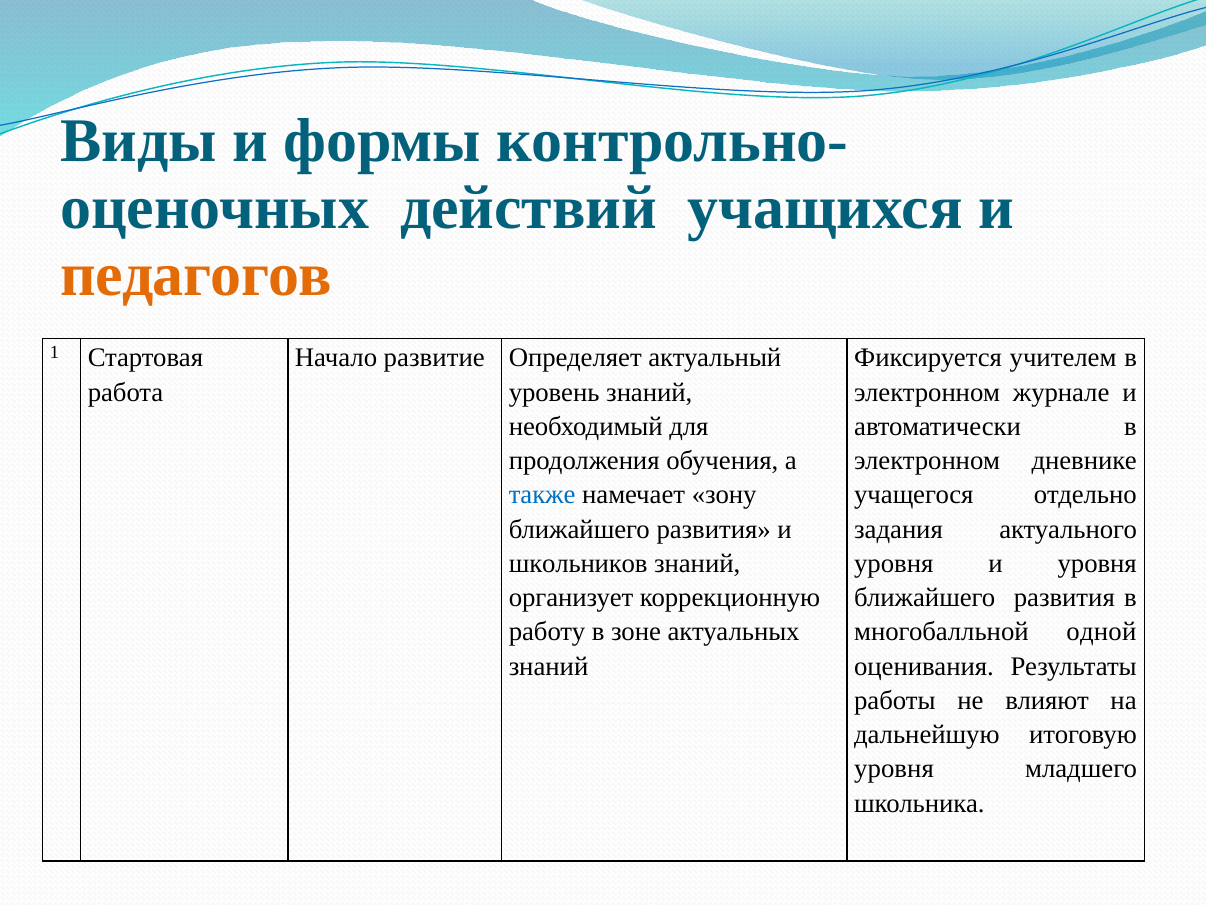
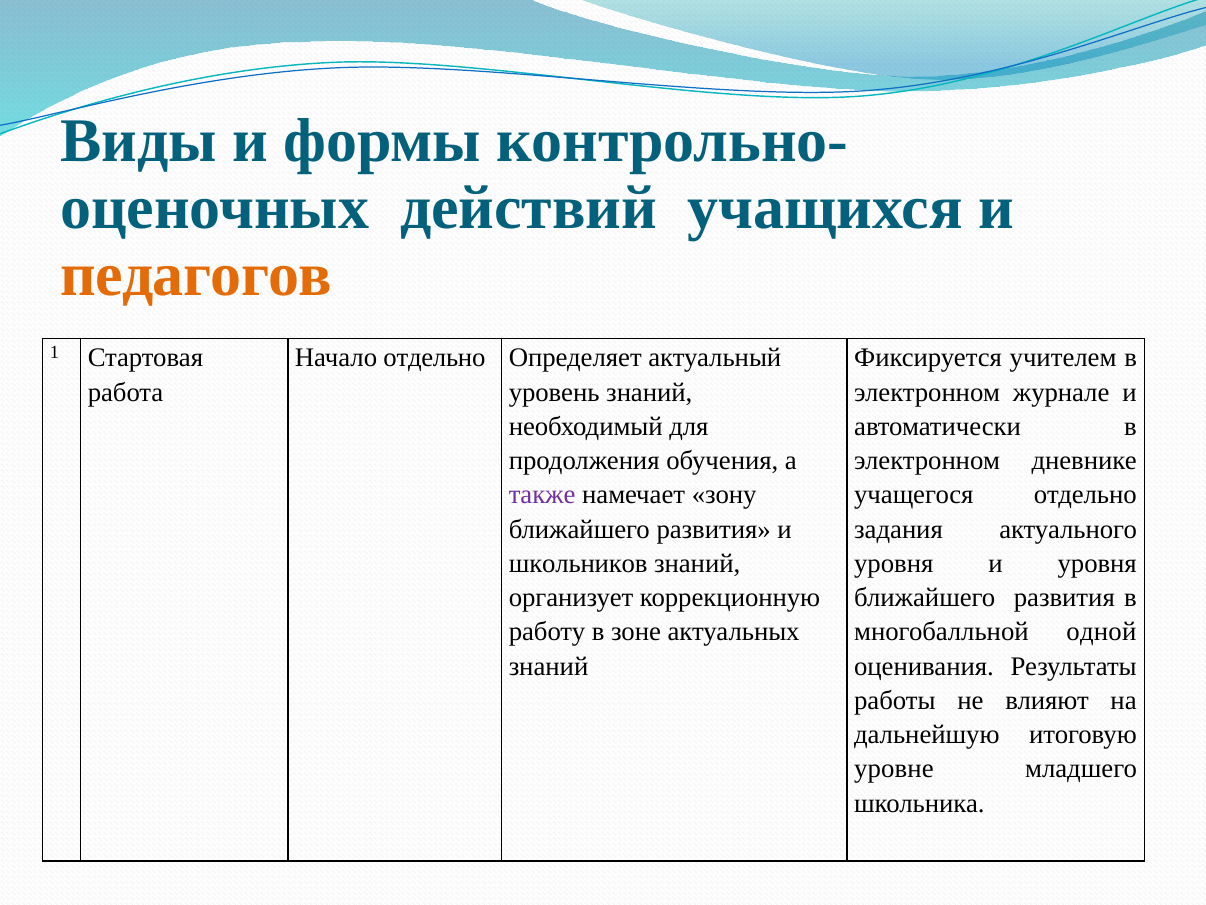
Начало развитие: развитие -> отдельно (434, 358)
также colour: blue -> purple (542, 495)
уровня: уровня -> уровне (894, 769)
